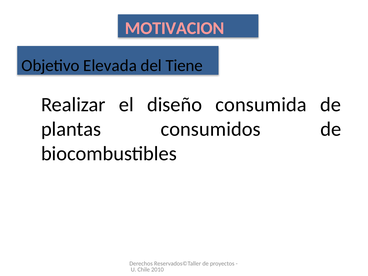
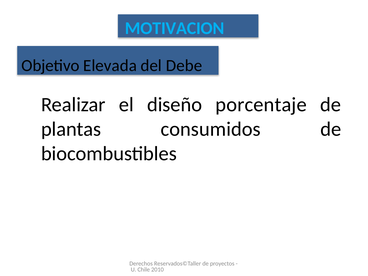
MOTIVACION colour: pink -> light blue (175, 28)
Tiene: Tiene -> Debe (184, 65)
consumida: consumida -> porcentaje (261, 105)
